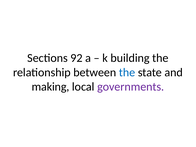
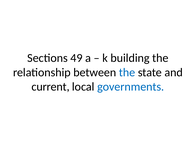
92: 92 -> 49 (76, 58)
making: making -> current (51, 87)
governments colour: purple -> blue (131, 87)
